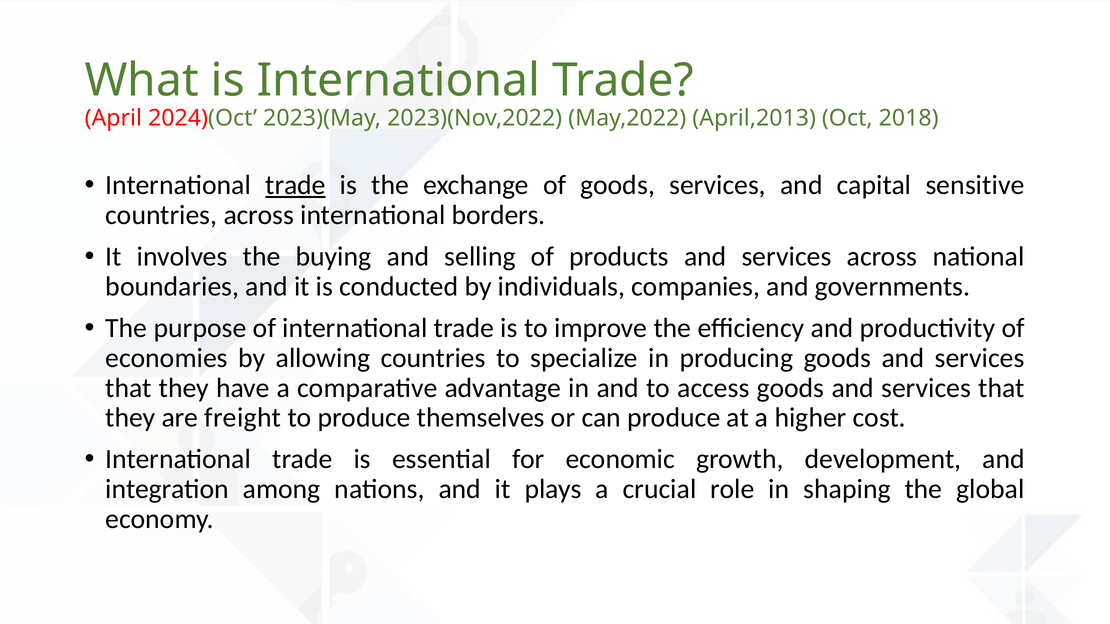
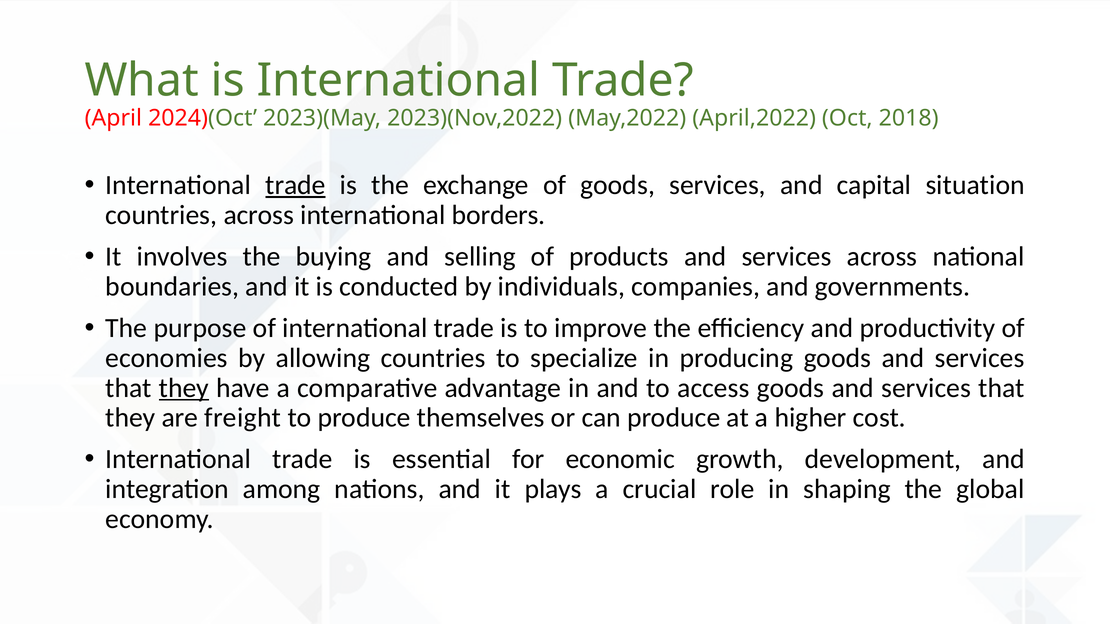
April,2013: April,2013 -> April,2022 (754, 118)
sensitive: sensitive -> situation (975, 185)
they underline: none -> present (184, 388)
